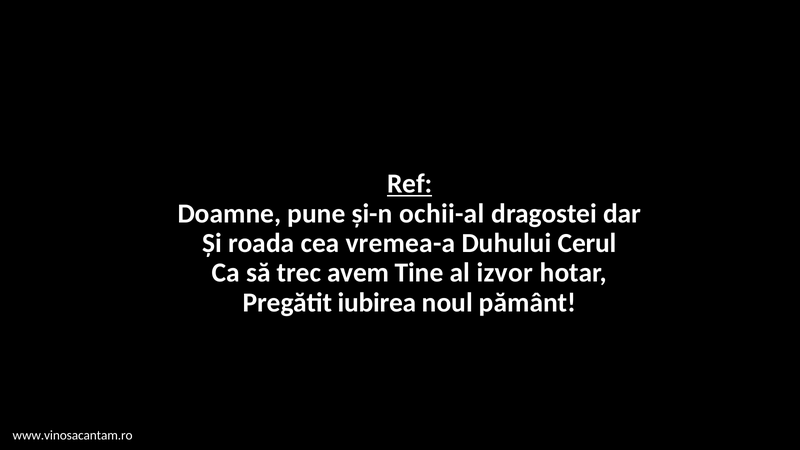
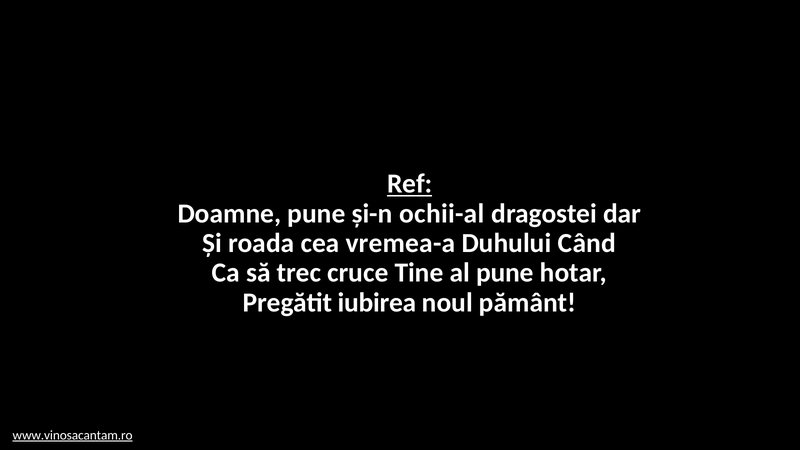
Cerul: Cerul -> Când (587, 243)
avem: avem -> cruce (358, 273)
al izvor: izvor -> pune (505, 273)
www.vinosacantam.ro underline: none -> present (73, 435)
